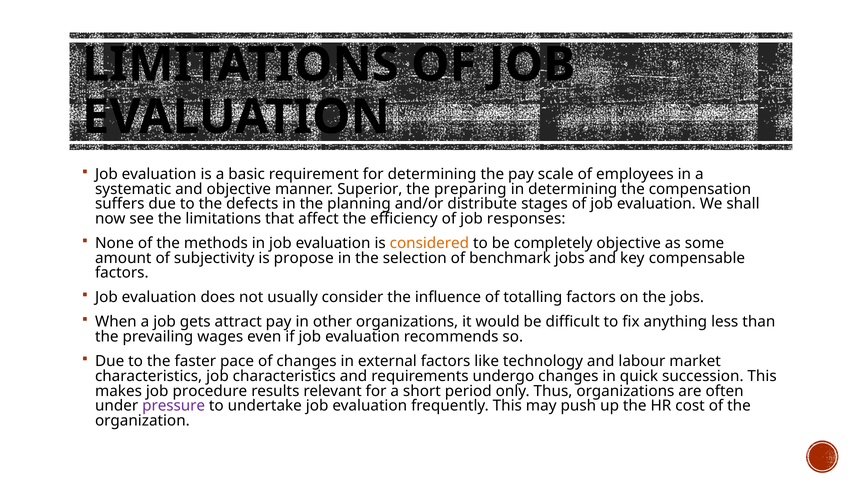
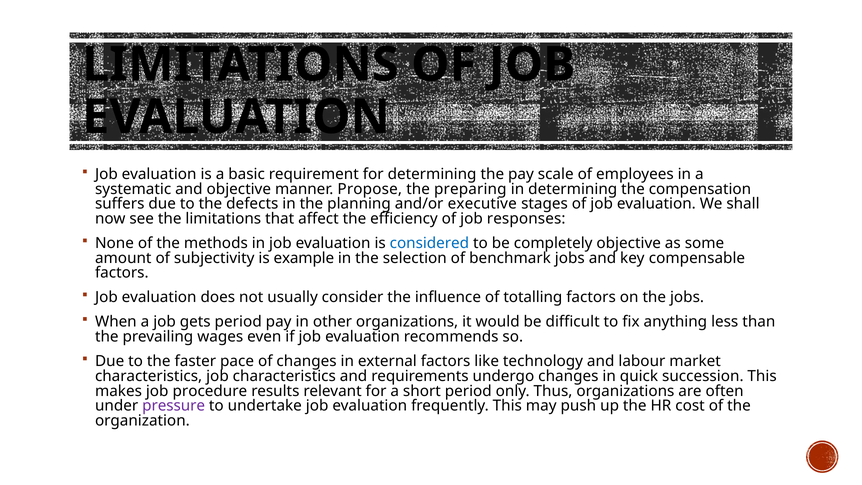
Superior: Superior -> Propose (370, 189)
distribute: distribute -> executive (482, 204)
considered colour: orange -> blue (429, 243)
propose: propose -> example (304, 258)
gets attract: attract -> period (238, 322)
